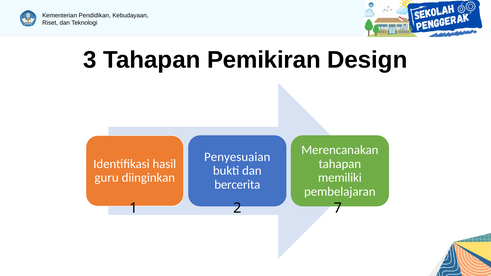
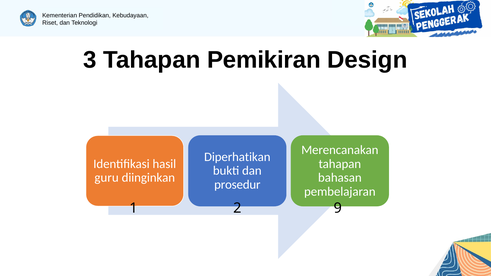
Penyesuaian: Penyesuaian -> Diperhatikan (237, 157)
memiliki: memiliki -> bahasan (340, 178)
bercerita: bercerita -> prosedur (237, 185)
7: 7 -> 9 (338, 208)
